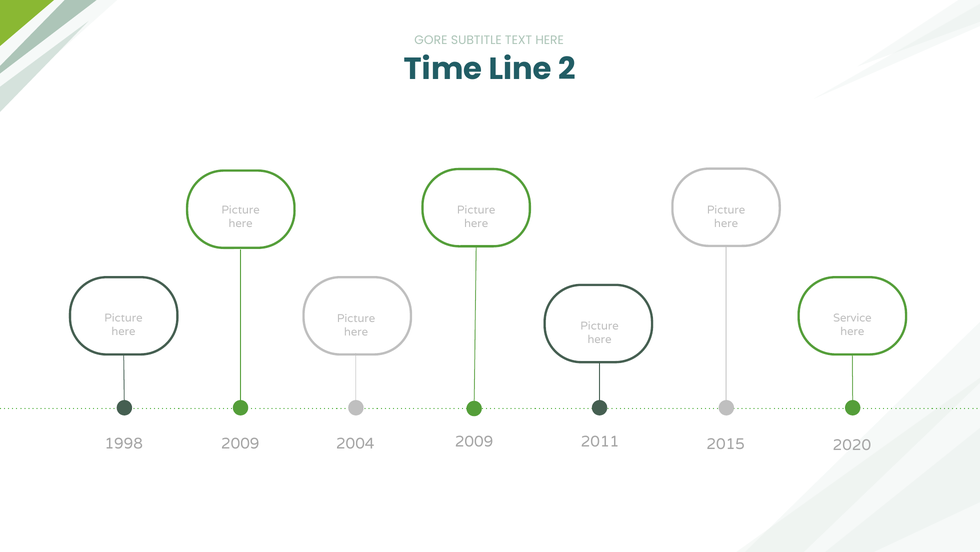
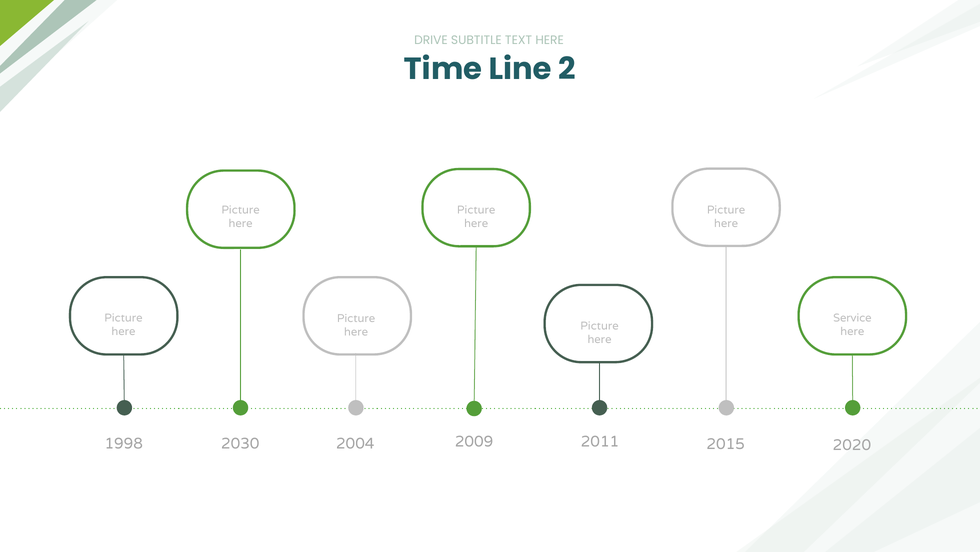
GORE: GORE -> DRIVE (431, 40)
1998 2009: 2009 -> 2030 (240, 443)
